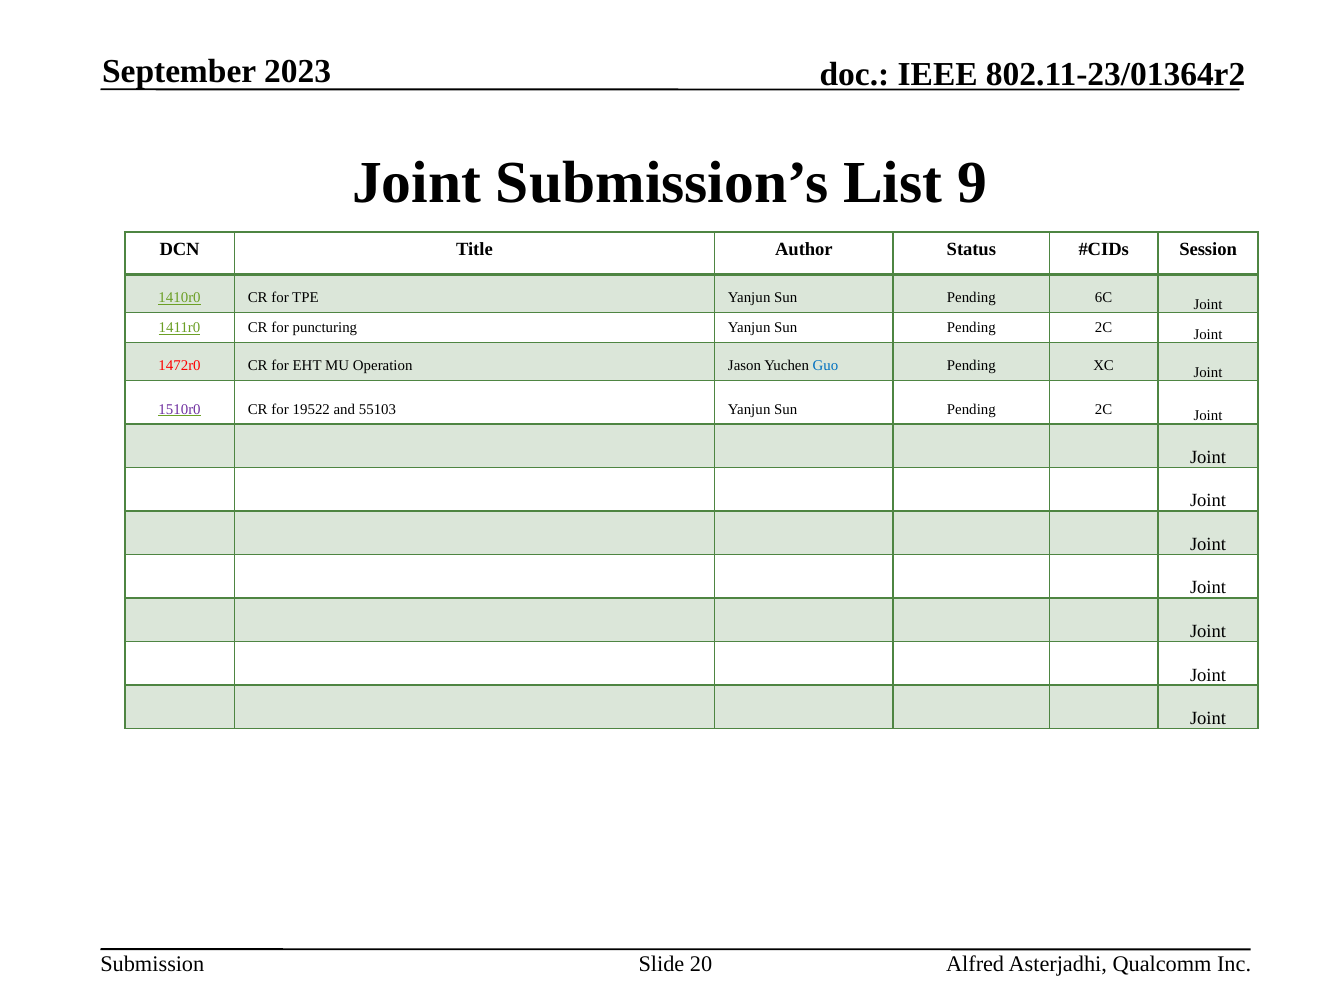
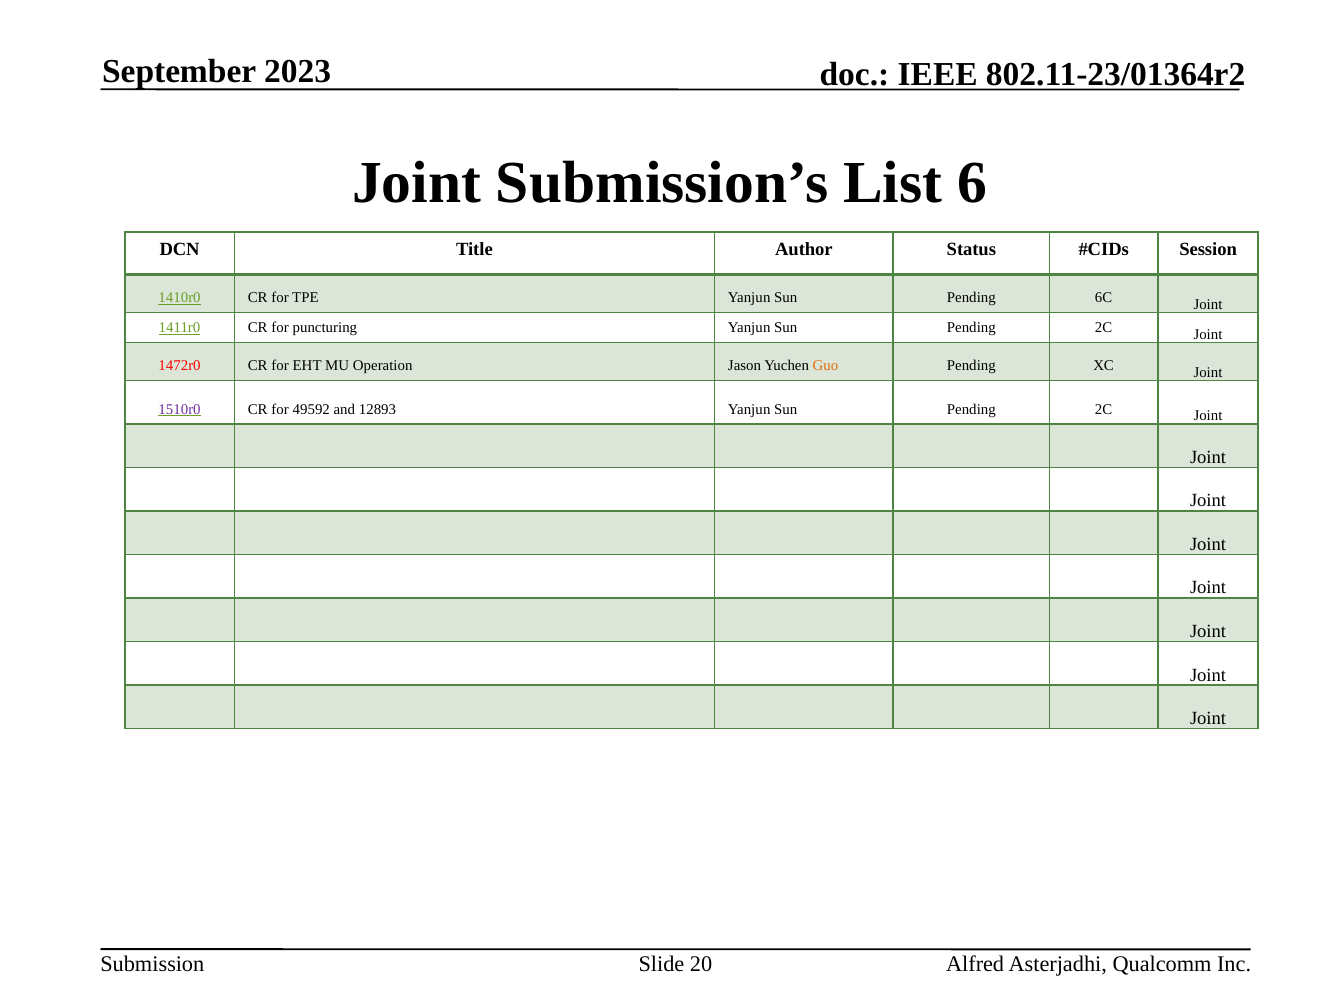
9: 9 -> 6 (972, 183)
Guo colour: blue -> orange (826, 366)
19522: 19522 -> 49592 (311, 409)
55103: 55103 -> 12893 (377, 409)
